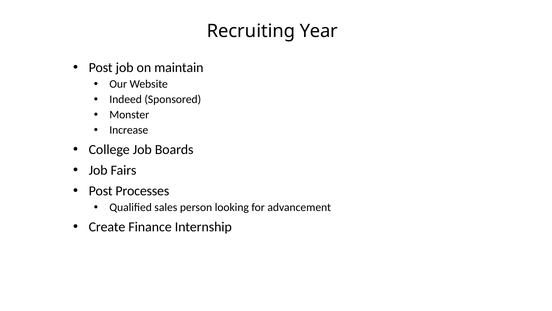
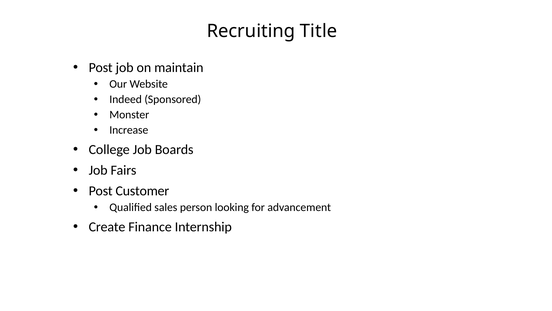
Year: Year -> Title (319, 31)
Processes: Processes -> Customer (142, 191)
